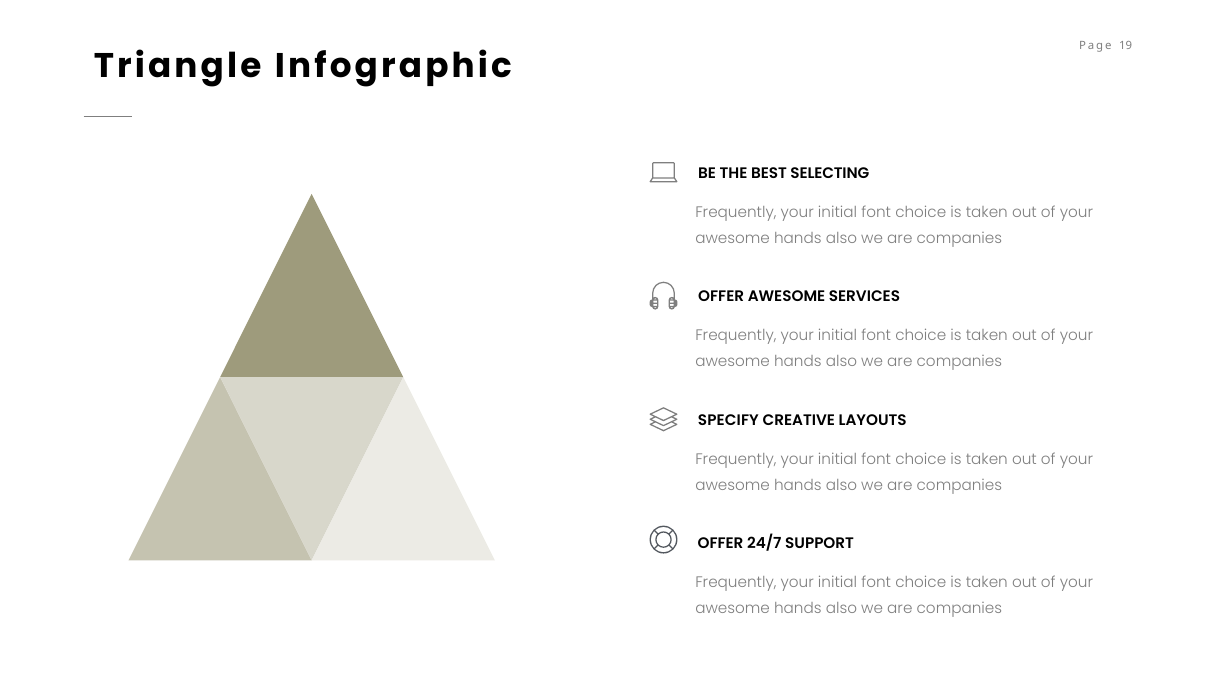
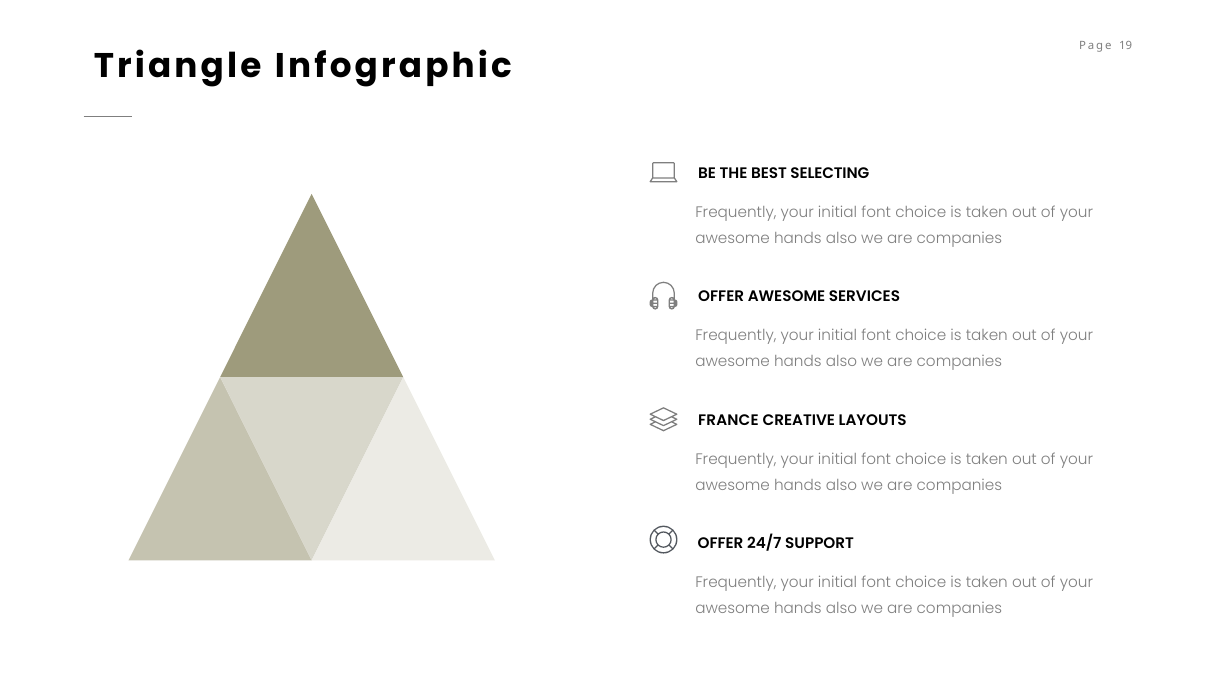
SPECIFY: SPECIFY -> FRANCE (728, 420)
